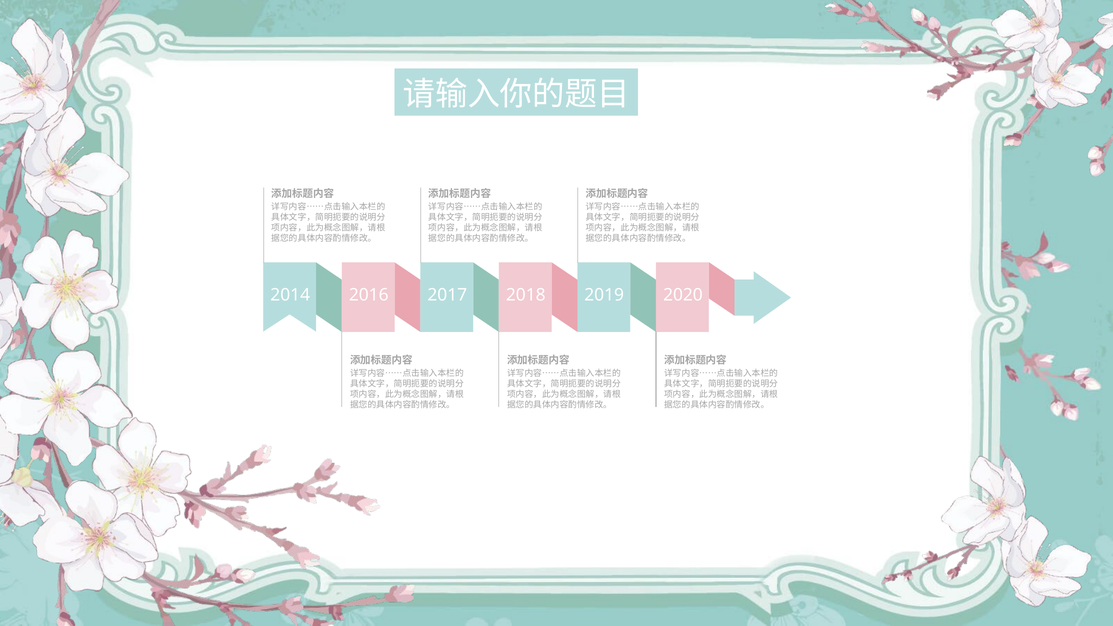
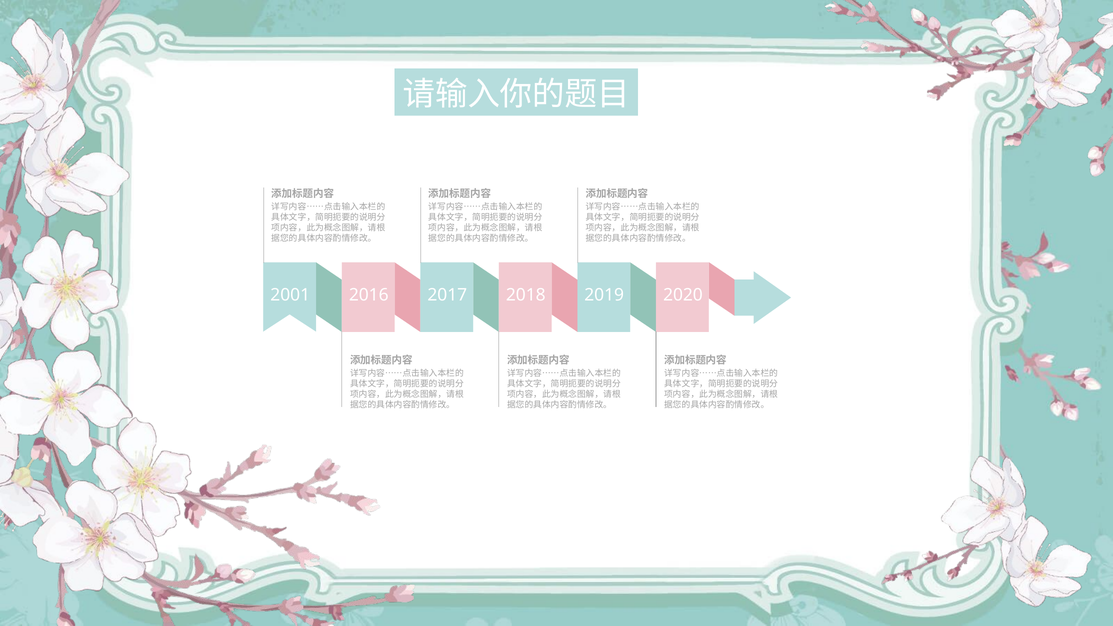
2014: 2014 -> 2001 (290, 295)
